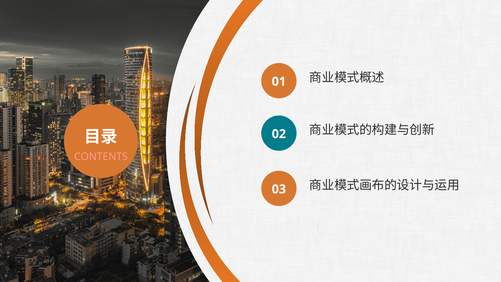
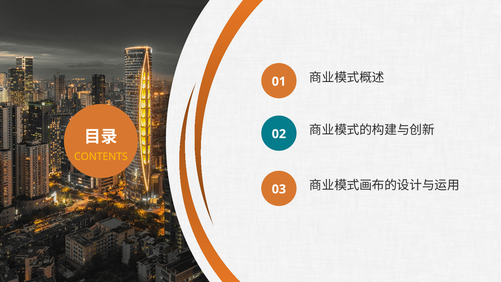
CONTENTS colour: pink -> yellow (101, 157)
